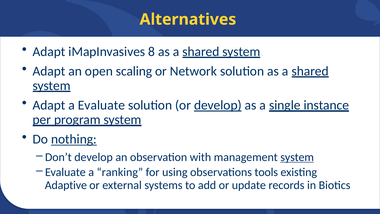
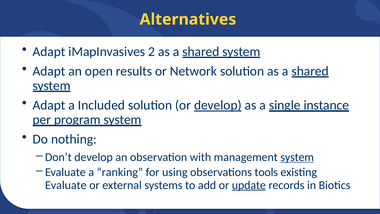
8: 8 -> 2 (152, 52)
scaling: scaling -> results (134, 71)
a Evaluate: Evaluate -> Included (101, 105)
nothing underline: present -> none (74, 139)
Adaptive: Adaptive -> Evaluate (66, 185)
update underline: none -> present (249, 185)
